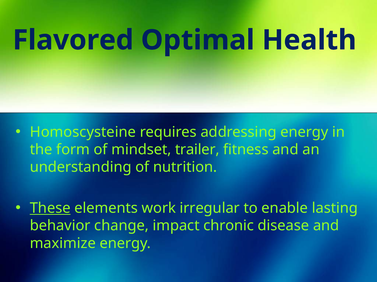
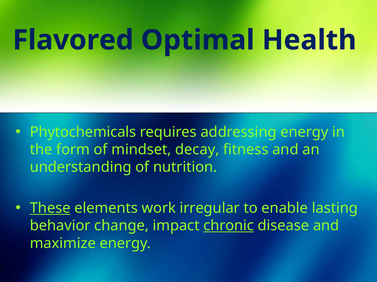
Homoscysteine: Homoscysteine -> Phytochemicals (83, 132)
trailer: trailer -> decay (197, 150)
chronic underline: none -> present (229, 226)
